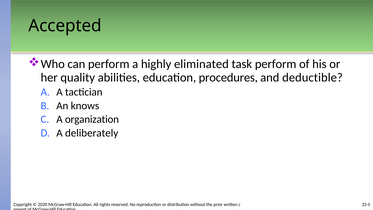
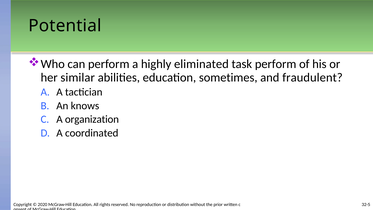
Accepted: Accepted -> Potential (65, 26)
quality: quality -> similar (78, 77)
procedures: procedures -> sometimes (228, 77)
deductible: deductible -> fraudulent (313, 77)
deliberately: deliberately -> coordinated (92, 133)
